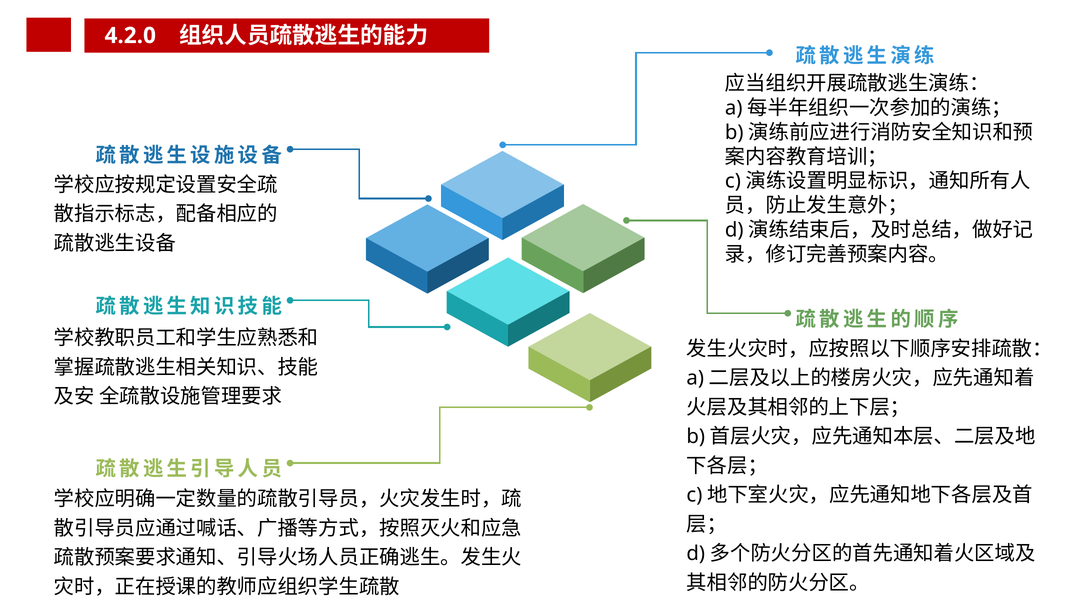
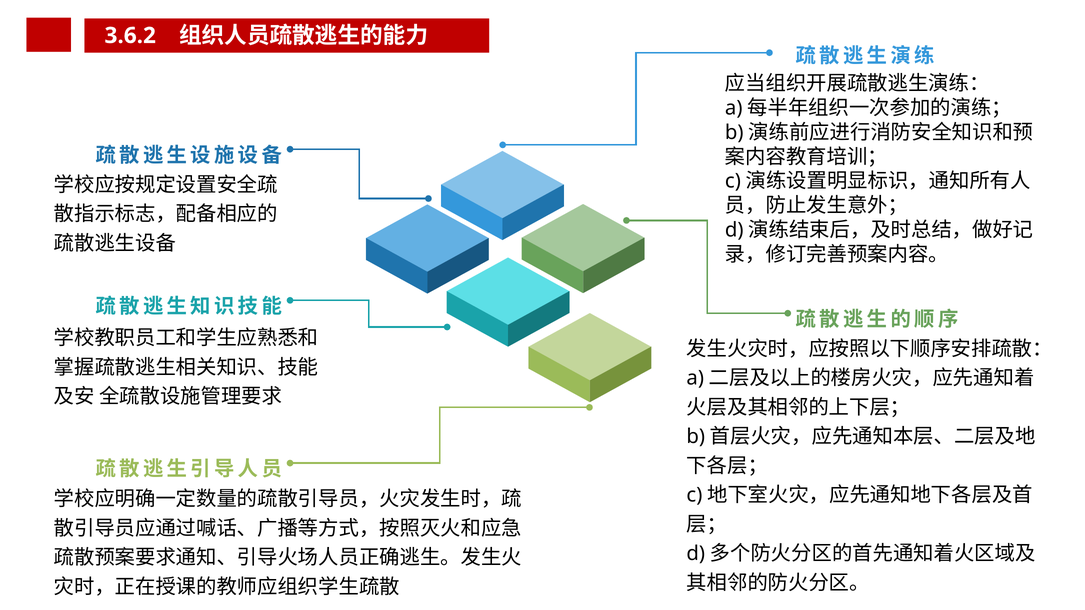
4.2.0: 4.2.0 -> 3.6.2 (130, 36)
